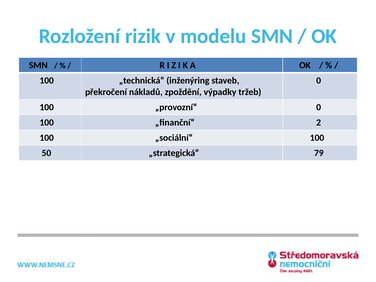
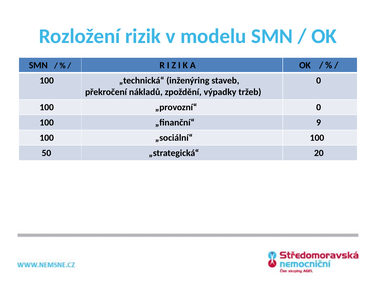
2: 2 -> 9 (319, 122)
79: 79 -> 20 (319, 153)
